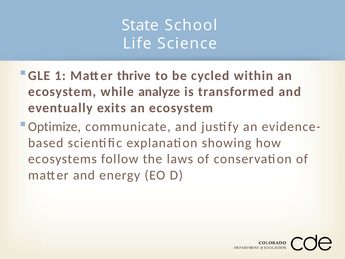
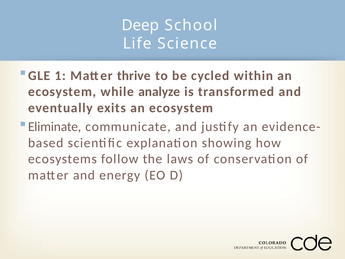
State: State -> Deep (140, 25)
Optimize: Optimize -> Eliminate (55, 127)
